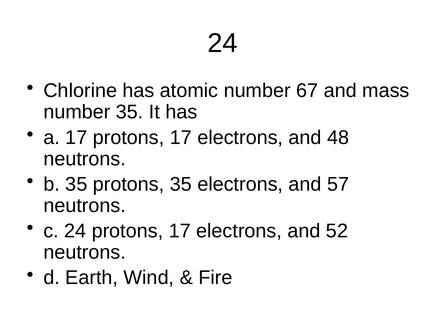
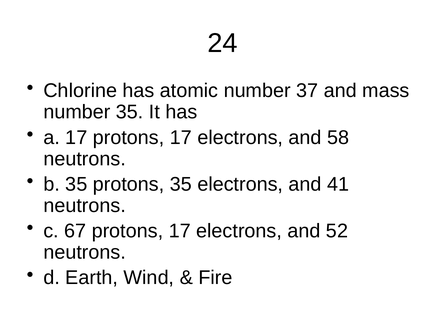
67: 67 -> 37 (307, 91)
48: 48 -> 58 (338, 137)
57: 57 -> 41 (338, 184)
c 24: 24 -> 67 (75, 231)
